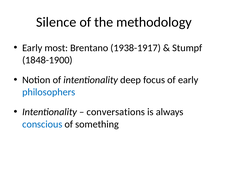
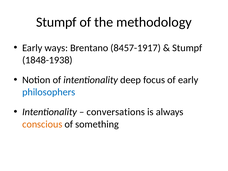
Silence: Silence -> Stumpf (56, 22)
most: most -> ways (56, 48)
1938-1917: 1938-1917 -> 8457-1917 (136, 48)
1848-1900: 1848-1900 -> 1848-1938 (47, 60)
conscious colour: blue -> orange (42, 124)
